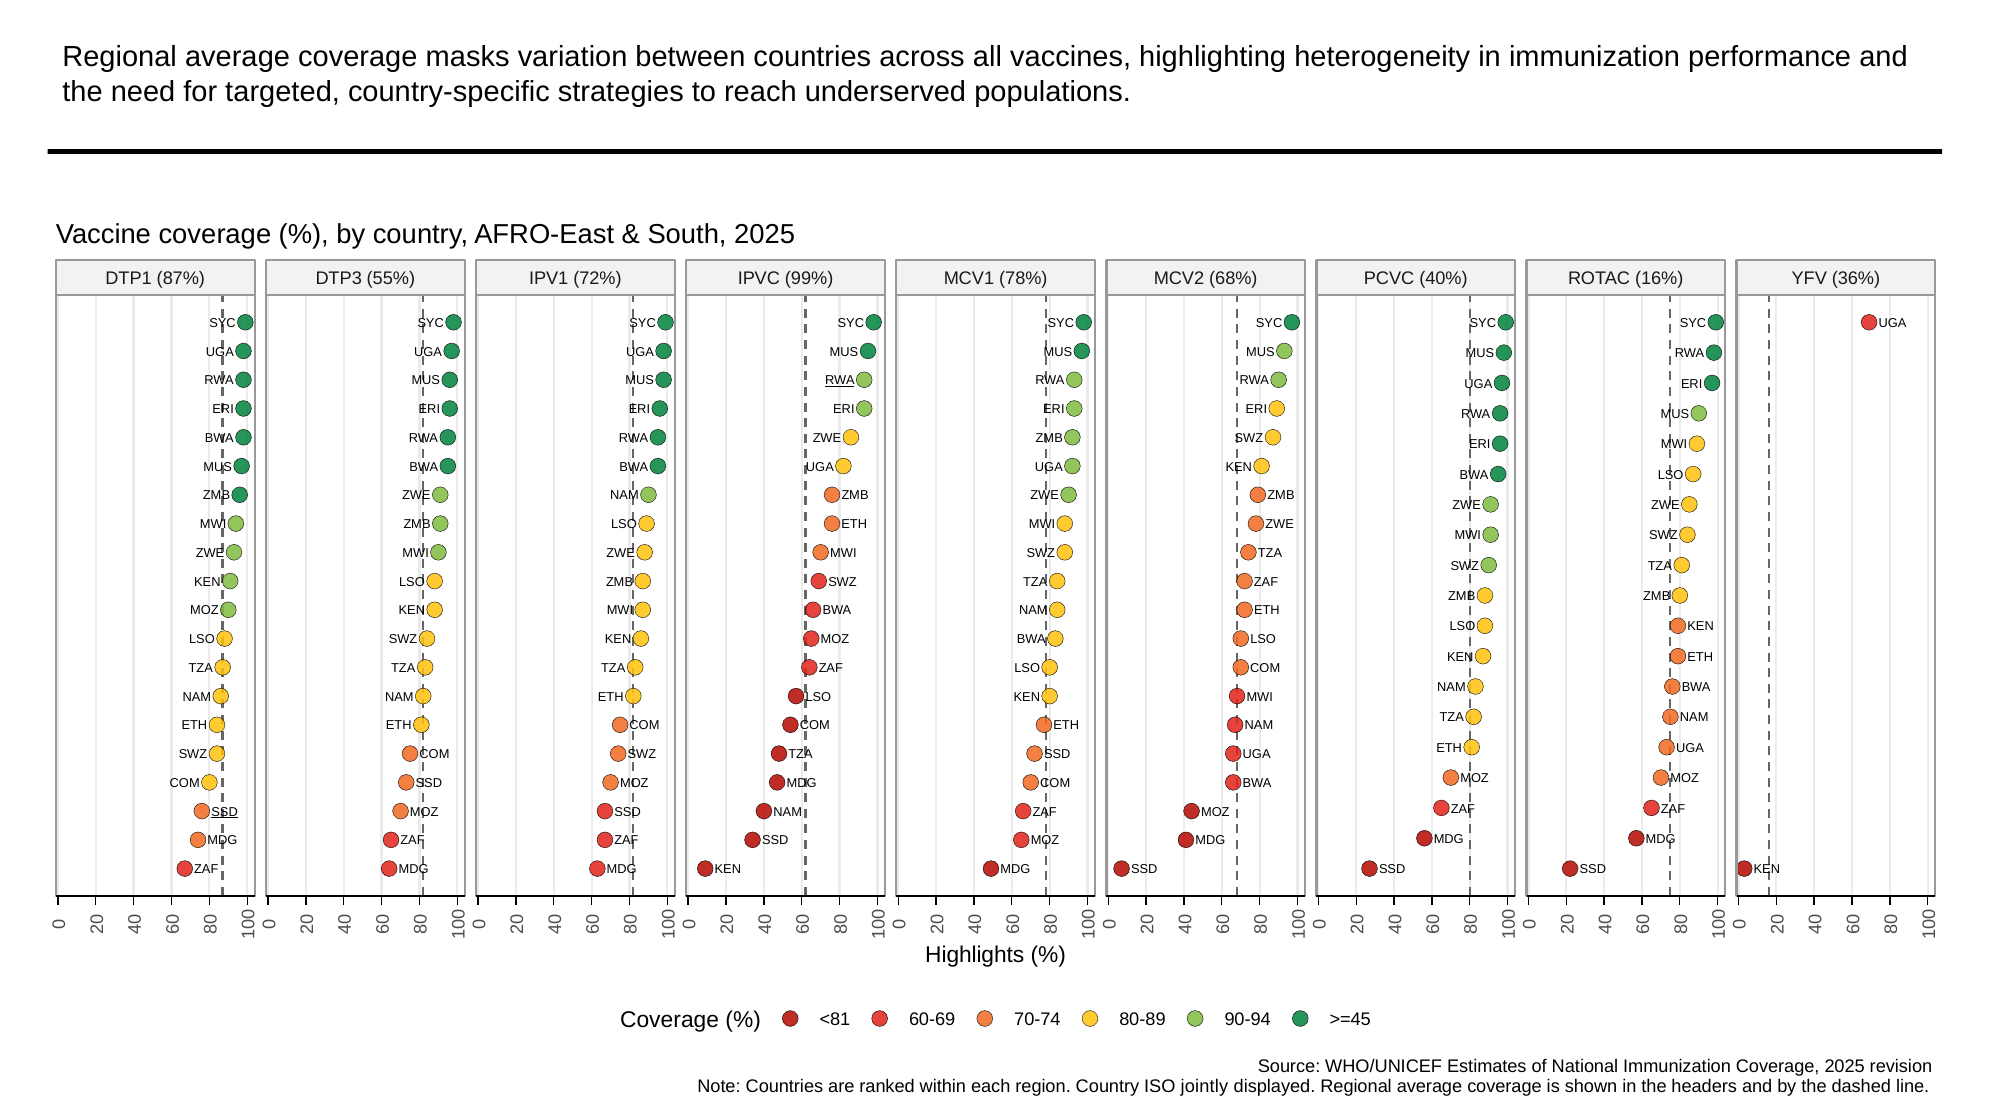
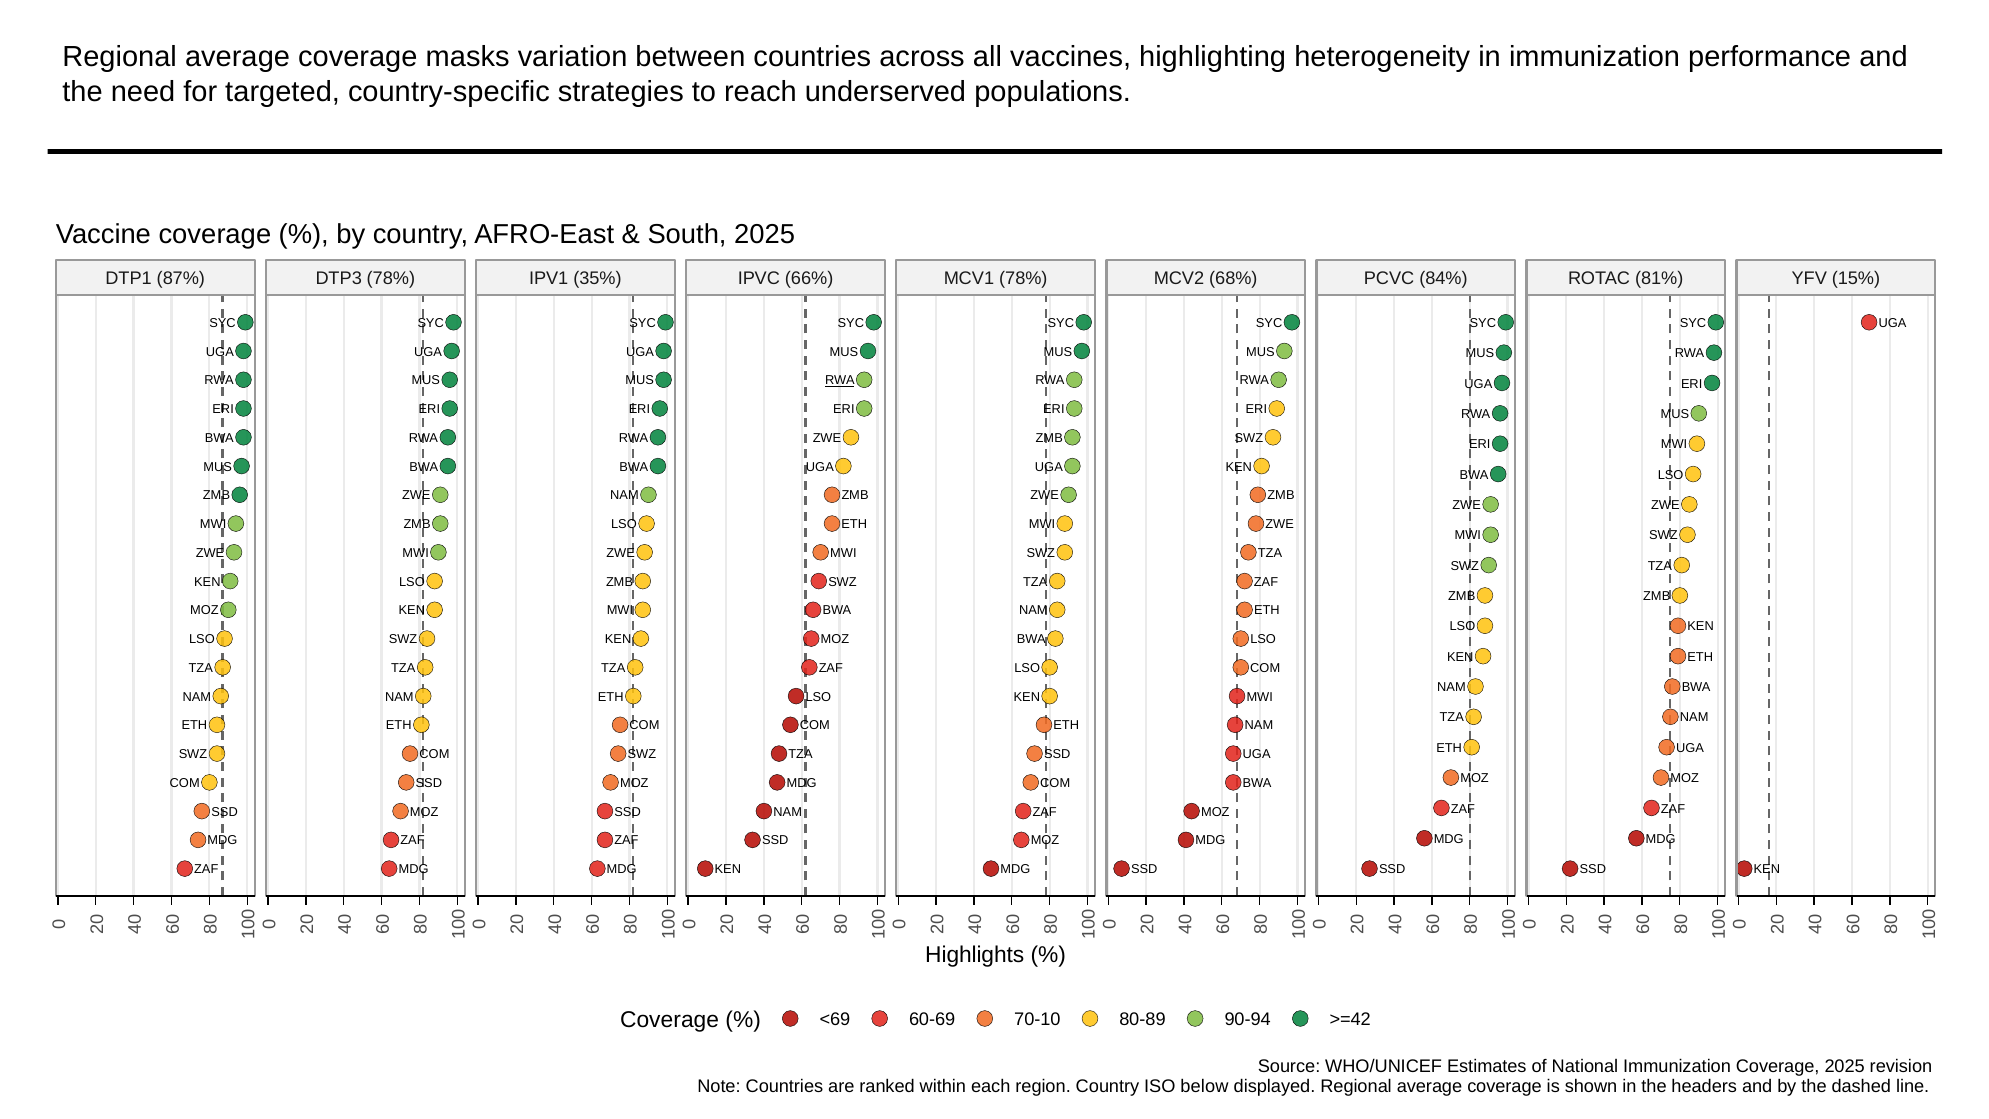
DTP3 55%: 55% -> 78% (391, 279)
72%: 72% -> 35% (597, 279)
99%: 99% -> 66% (809, 279)
40%: 40% -> 84% (1443, 279)
16%: 16% -> 81% (1659, 279)
36%: 36% -> 15% (1856, 279)
SSD underline: present -> none (225, 812)
<81: <81 -> <69 (835, 1020)
70-74: 70-74 -> 70-10 (1037, 1020)
>=45: >=45 -> >=42 (1350, 1020)
jointly: jointly -> below (1204, 1086)
